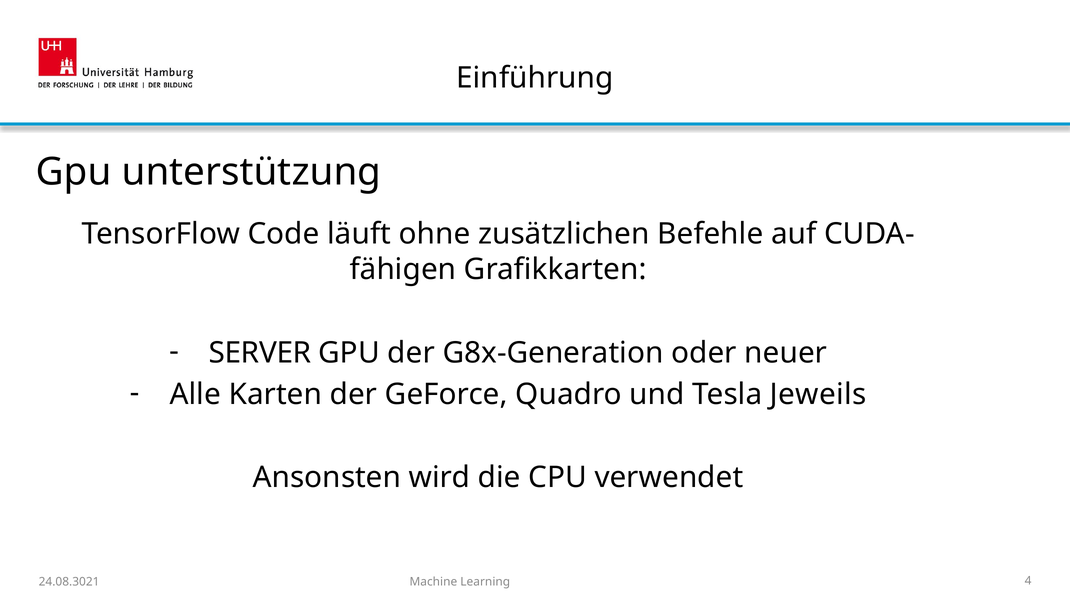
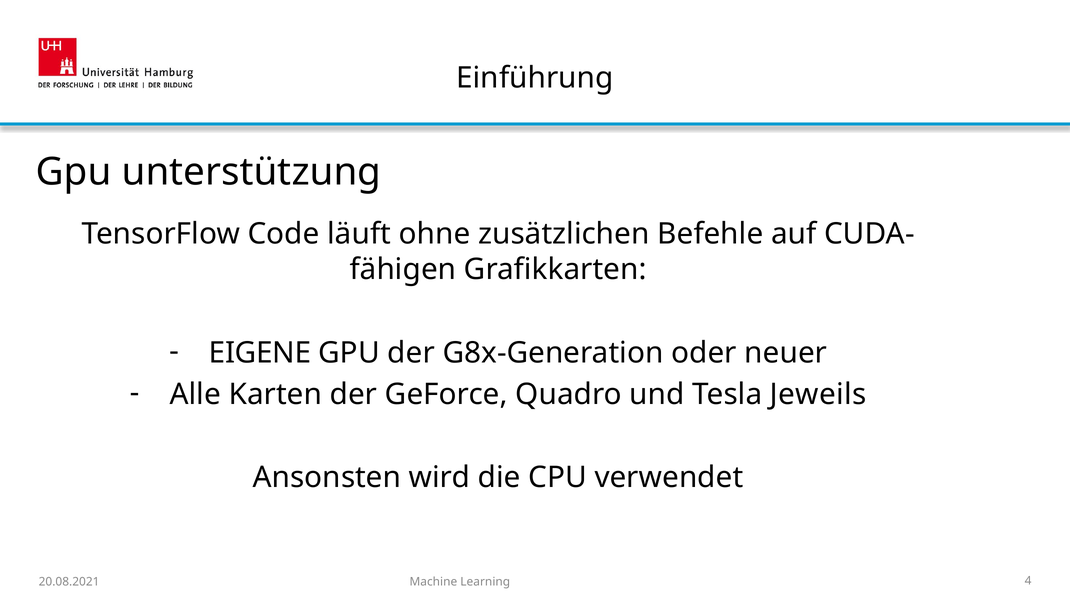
SERVER: SERVER -> EIGENE (260, 353)
24.08.3021: 24.08.3021 -> 20.08.2021 (69, 582)
